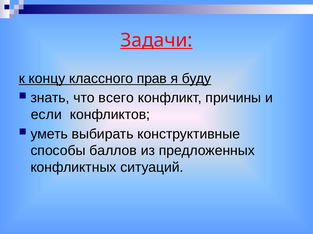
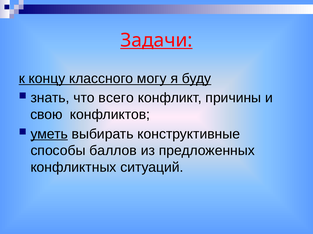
прав: прав -> могу (152, 79)
если: если -> свою (46, 115)
уметь underline: none -> present (49, 134)
